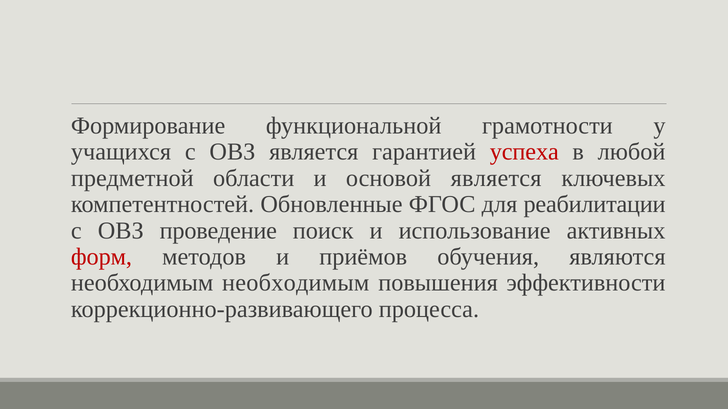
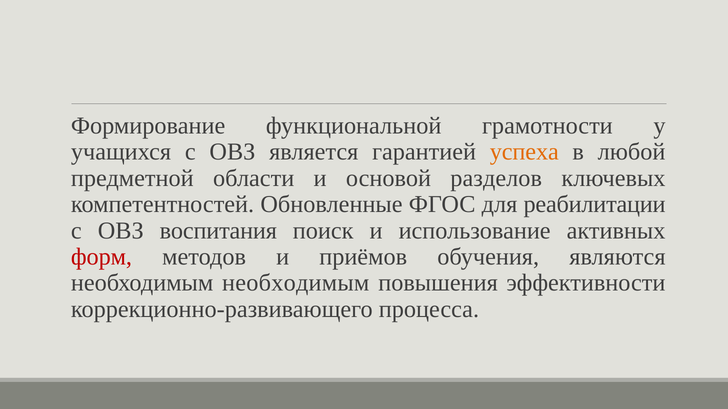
успеха colour: red -> orange (524, 152)
основой является: является -> разделов (496, 178)
проведение: проведение -> воспитания (218, 231)
